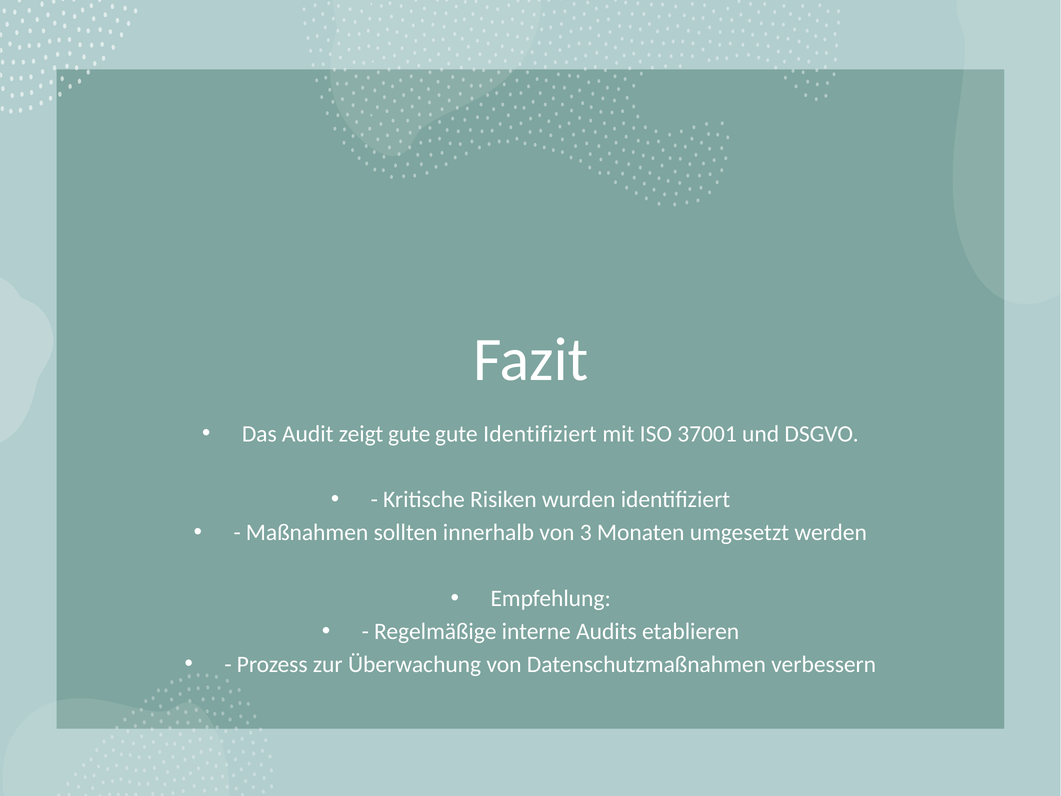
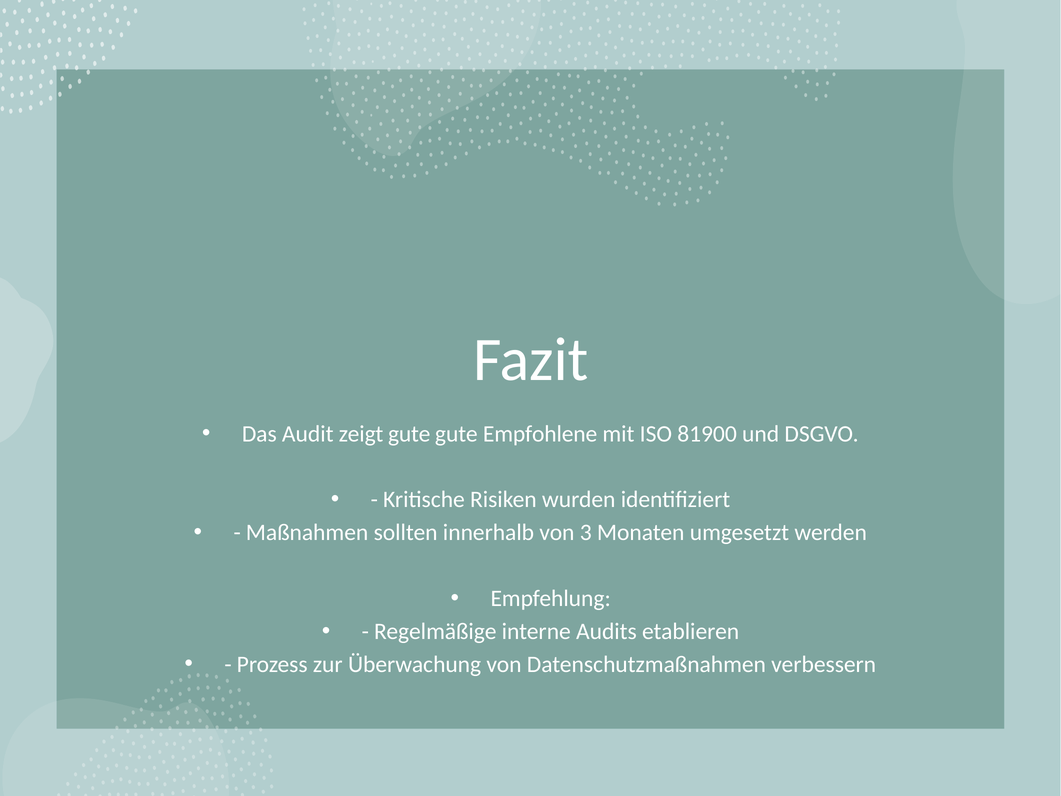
gute Identifiziert: Identifiziert -> Empfohlene (540, 434)
37001: 37001 -> 81900 (707, 434)
